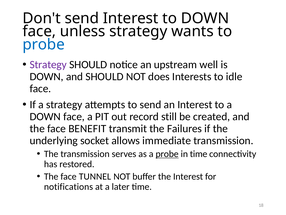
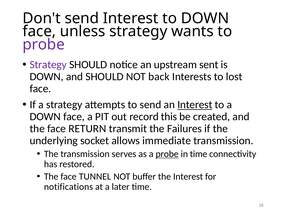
probe colour: blue -> purple (44, 44)
well: well -> sent (209, 64)
does: does -> back (159, 76)
idle: idle -> lost (234, 76)
Interest underline: none -> present (195, 104)
still: still -> this (169, 116)
BENEFIT: BENEFIT -> RETURN (87, 128)
